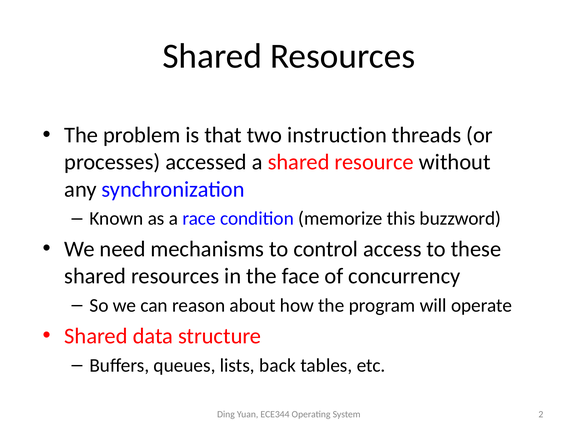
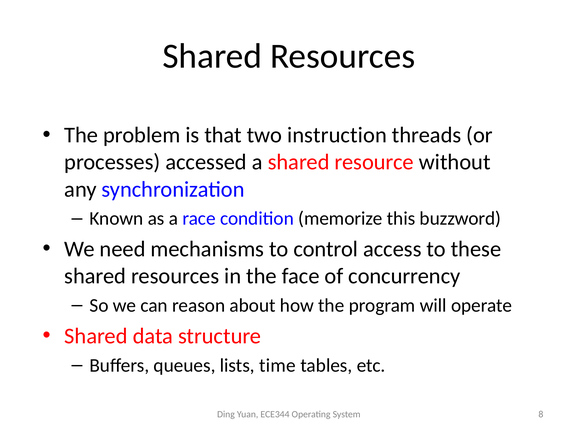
back: back -> time (277, 365)
2: 2 -> 8 (541, 414)
